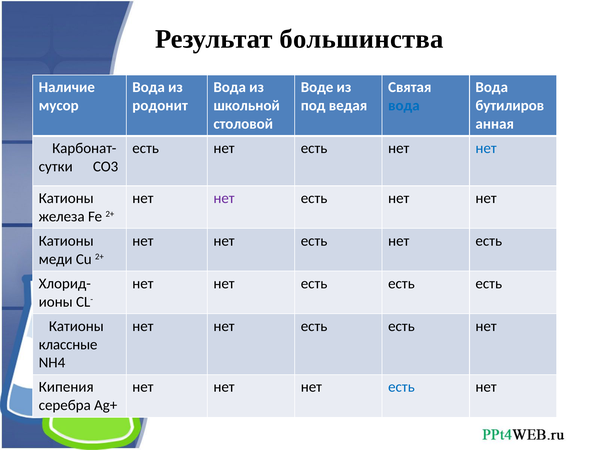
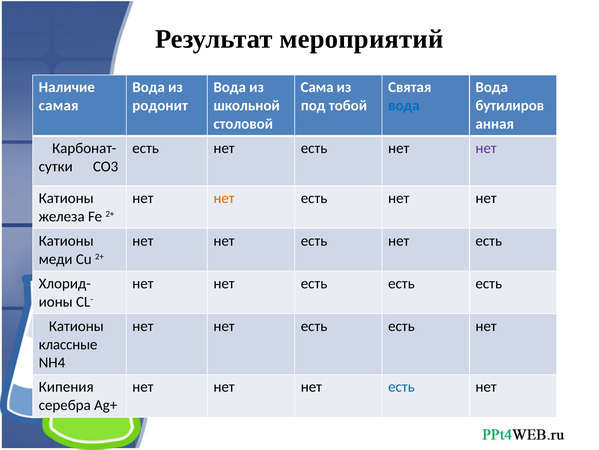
большинства: большинства -> мероприятий (361, 39)
Воде: Воде -> Сама (317, 87)
мусор: мусор -> самая (59, 105)
ведая: ведая -> тобой (348, 105)
нет colour: blue -> purple (486, 148)
нет colour: purple -> orange (224, 198)
